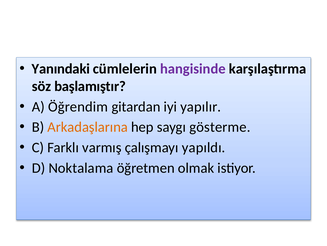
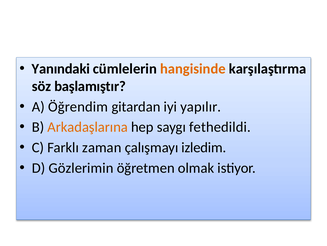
hangisinde colour: purple -> orange (193, 69)
gösterme: gösterme -> fethedildi (220, 127)
varmış: varmış -> zaman (102, 147)
yapıldı: yapıldı -> izledim (204, 147)
Noktalama: Noktalama -> Gözlerimin (81, 167)
